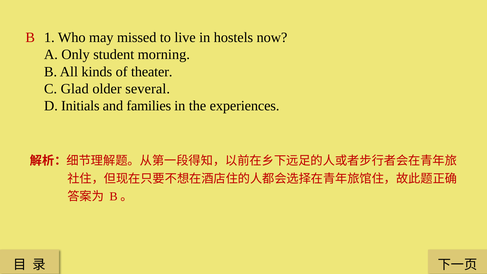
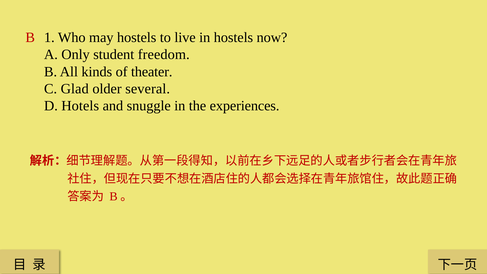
may missed: missed -> hostels (137, 38)
morning: morning -> freedom (164, 55)
Initials: Initials -> Hotels (80, 106)
families: families -> snuggle (149, 106)
